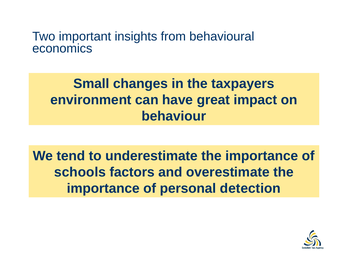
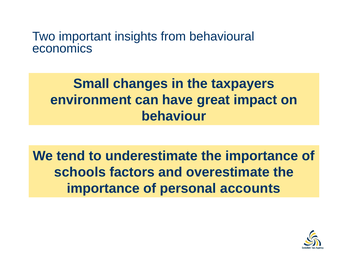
detection: detection -> accounts (250, 188)
